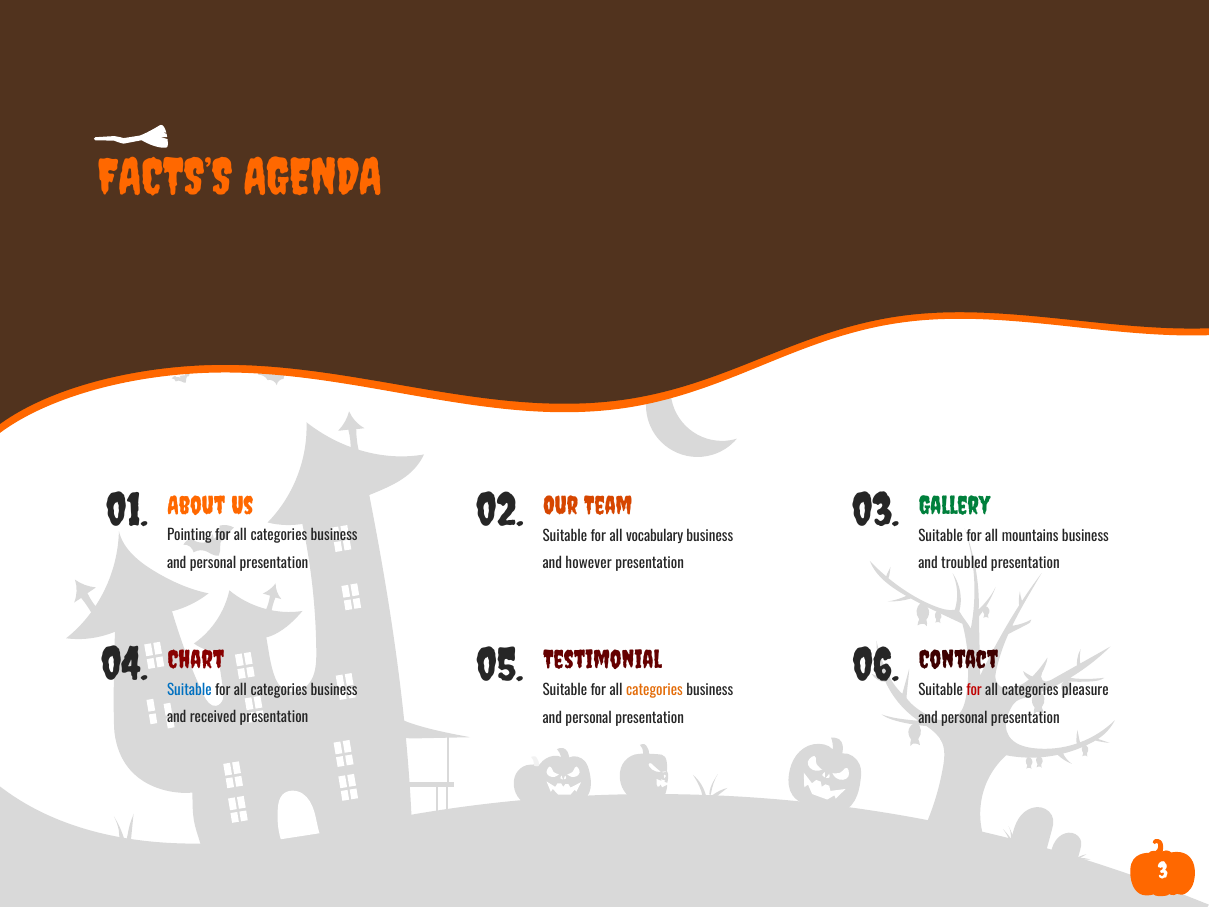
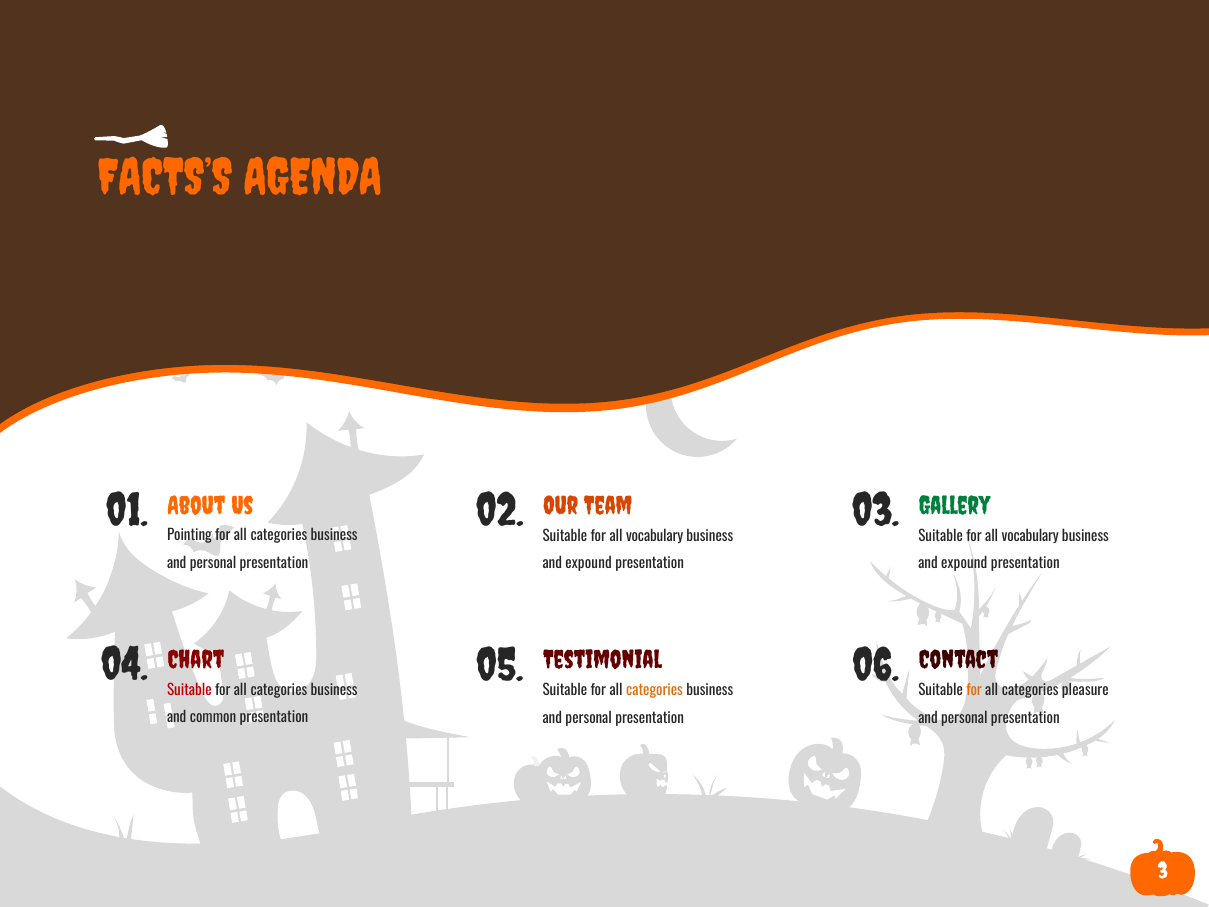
mountains: mountains -> vocabulary (1030, 536)
however: however -> expound (589, 564)
troubled: troubled -> expound (964, 564)
Suitable colour: blue -> red (189, 690)
for colour: red -> orange (974, 691)
received: received -> common (213, 718)
